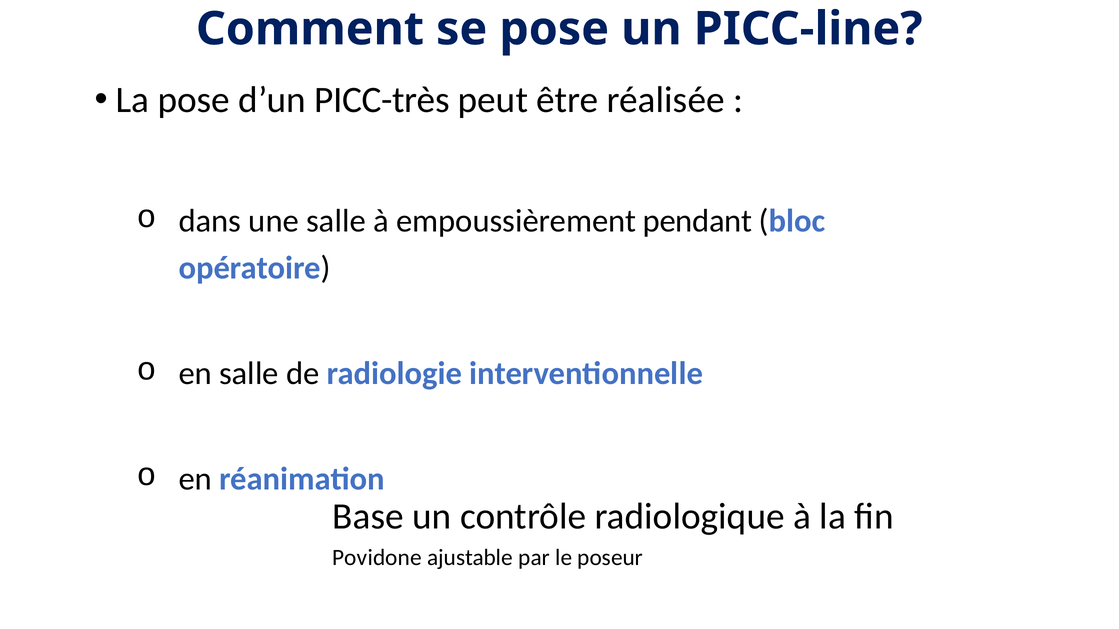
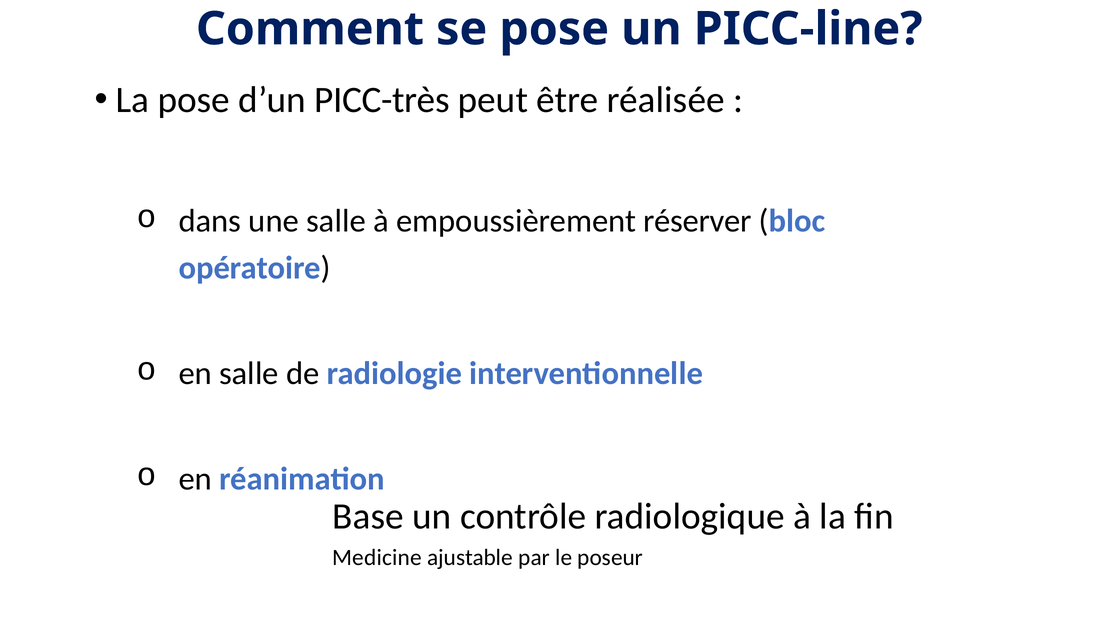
pendant: pendant -> réserver (697, 221)
Povidone: Povidone -> Medicine (377, 558)
